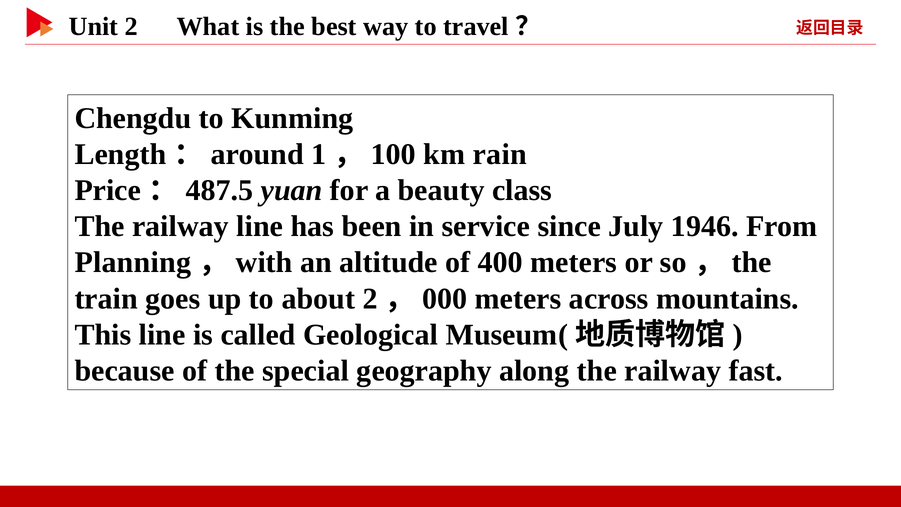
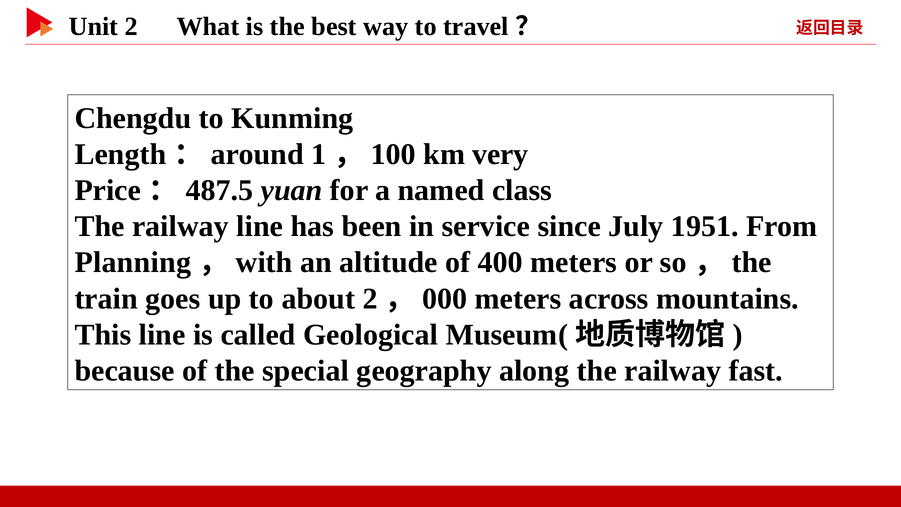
rain: rain -> very (500, 154)
beauty: beauty -> named (441, 190)
1946: 1946 -> 1951 (705, 226)
